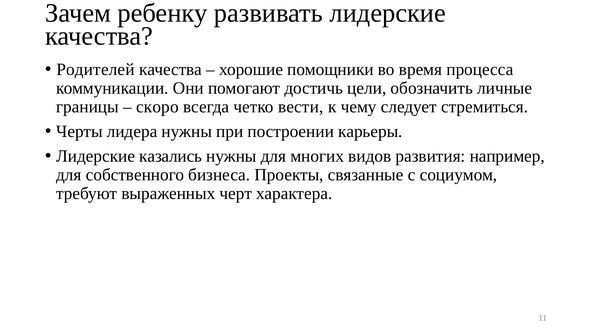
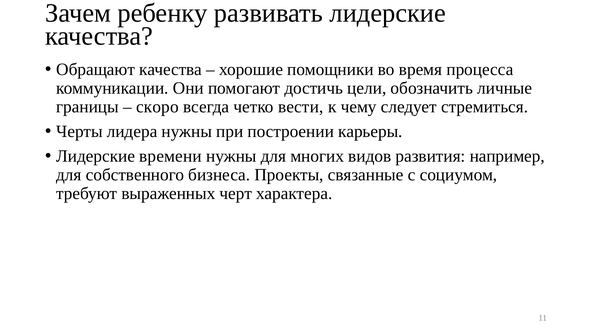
Родителей: Родителей -> Обращают (96, 69)
казались: казались -> времени (171, 156)
